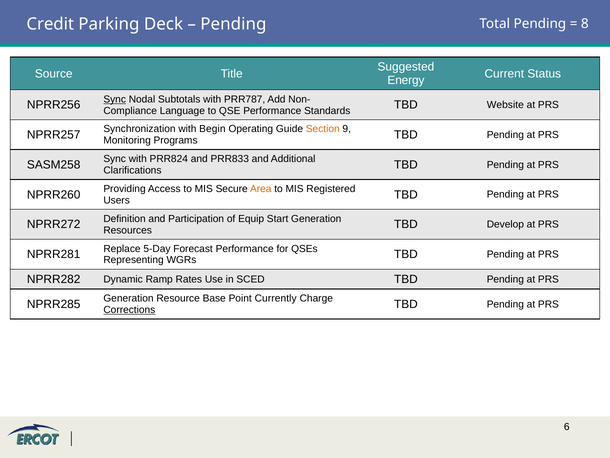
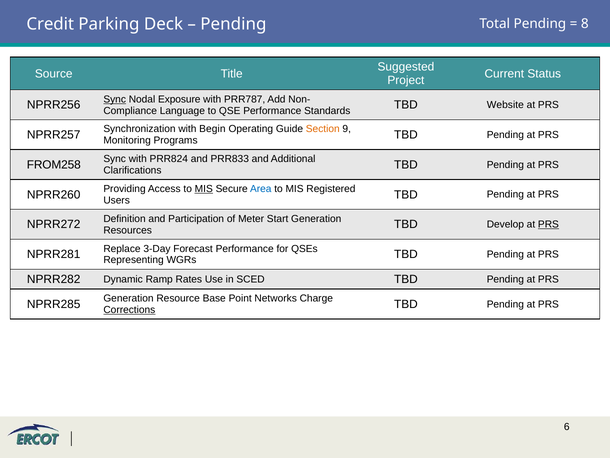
Energy: Energy -> Project (406, 80)
Subtotals: Subtotals -> Exposure (179, 99)
SASM258: SASM258 -> FROM258 (54, 165)
MIS underline: none -> present (204, 189)
Area colour: orange -> blue (261, 189)
Equip: Equip -> Meter (251, 219)
PRS underline: none -> present (548, 224)
5-Day: 5-Day -> 3-Day (157, 248)
Currently: Currently -> Networks (276, 298)
